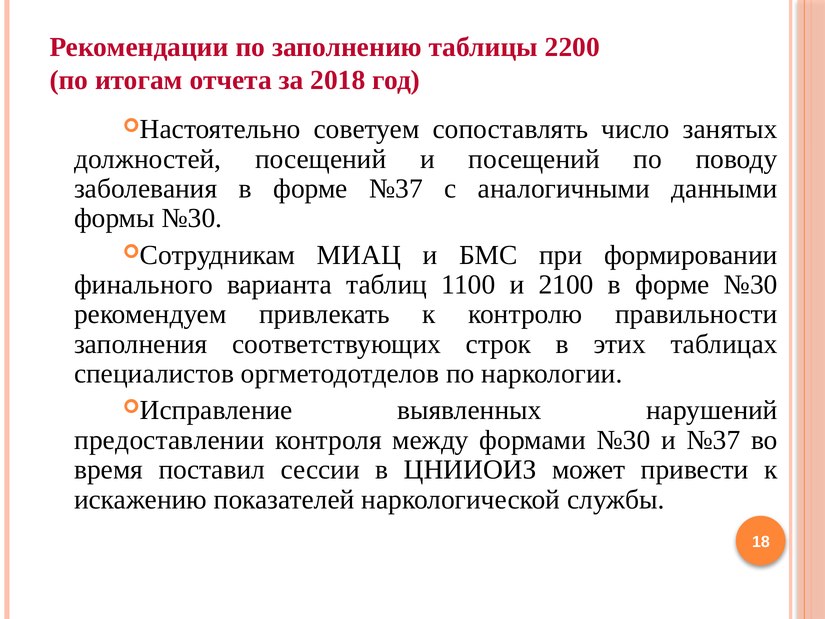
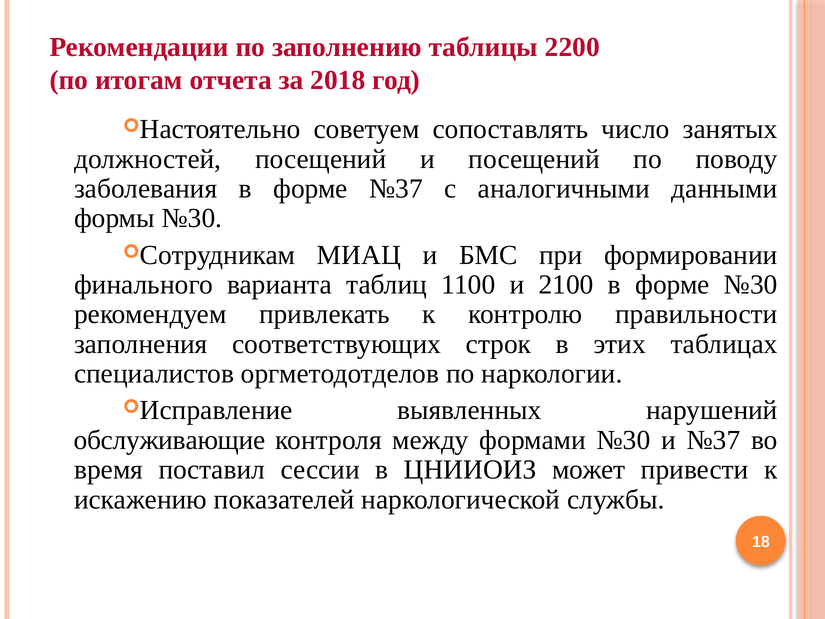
предоставлении: предоставлении -> обслуживающие (170, 440)
